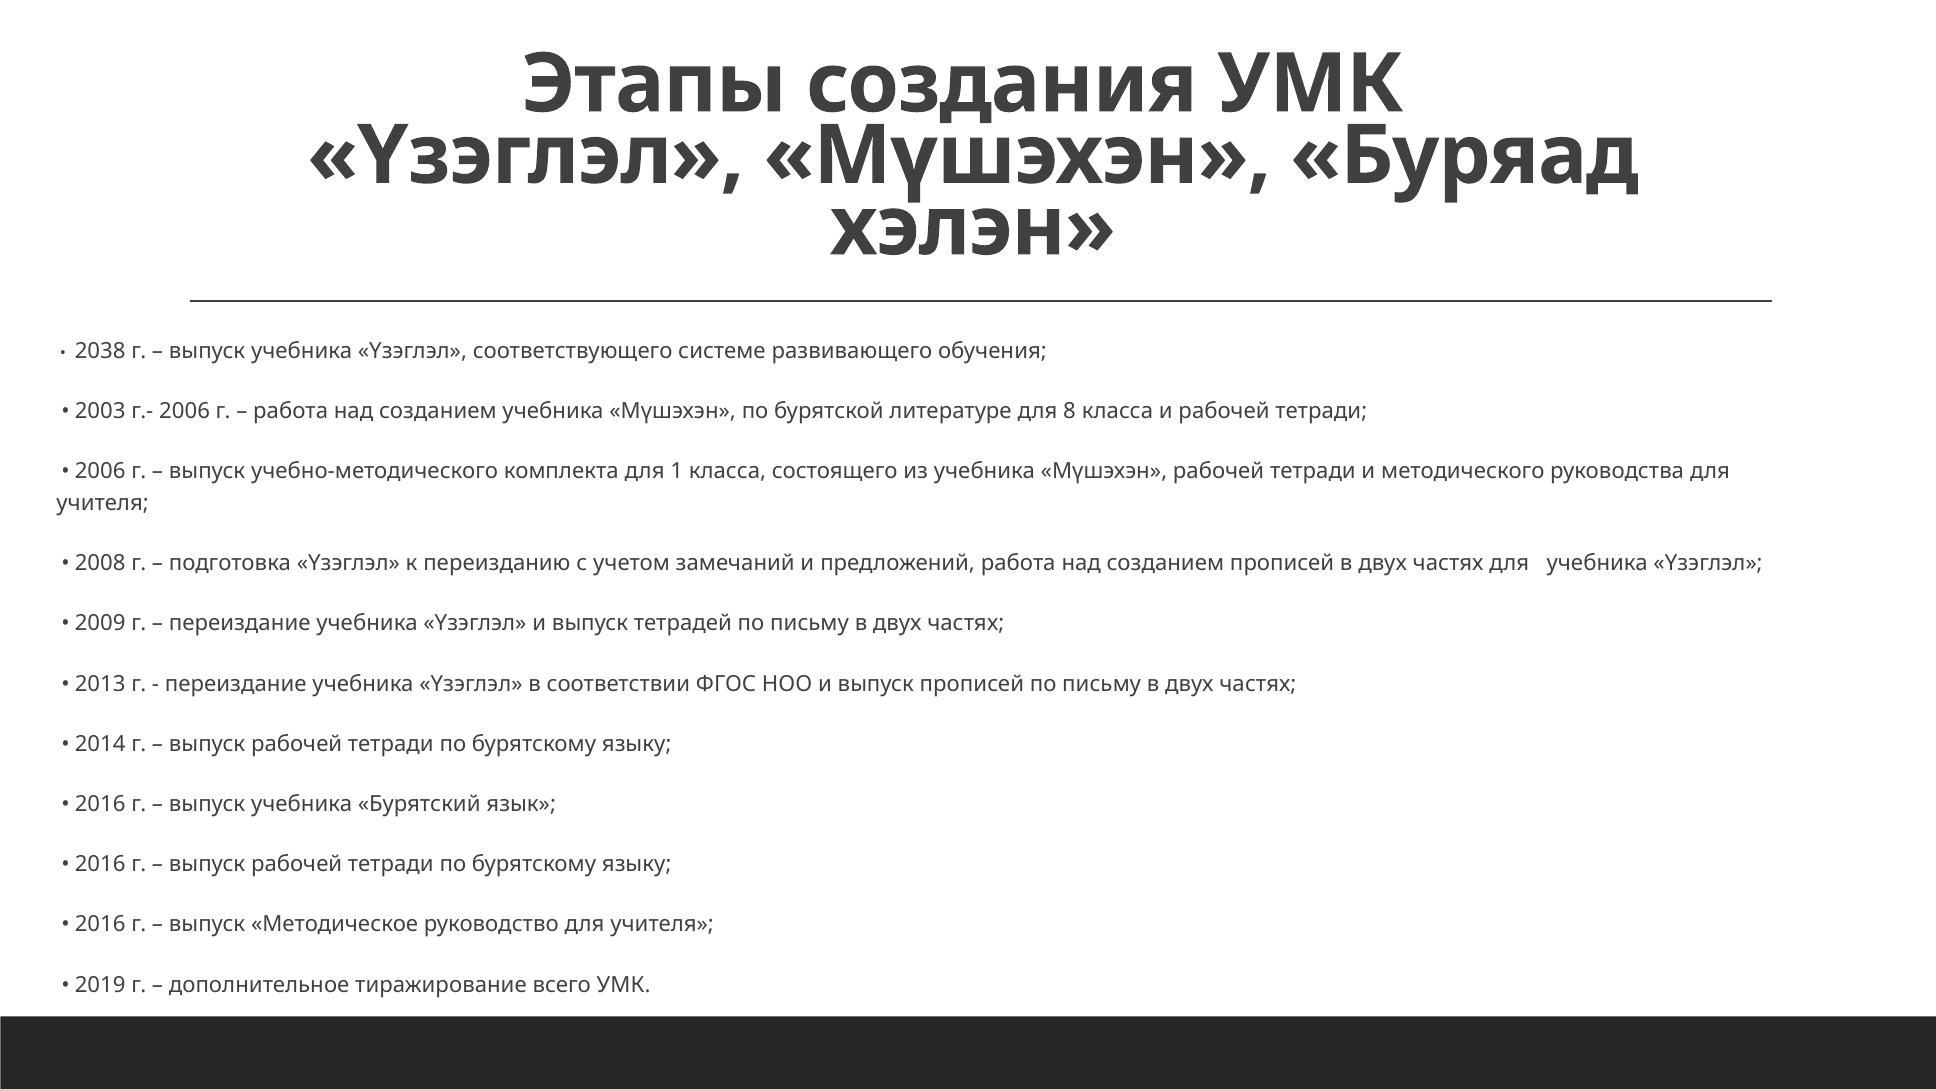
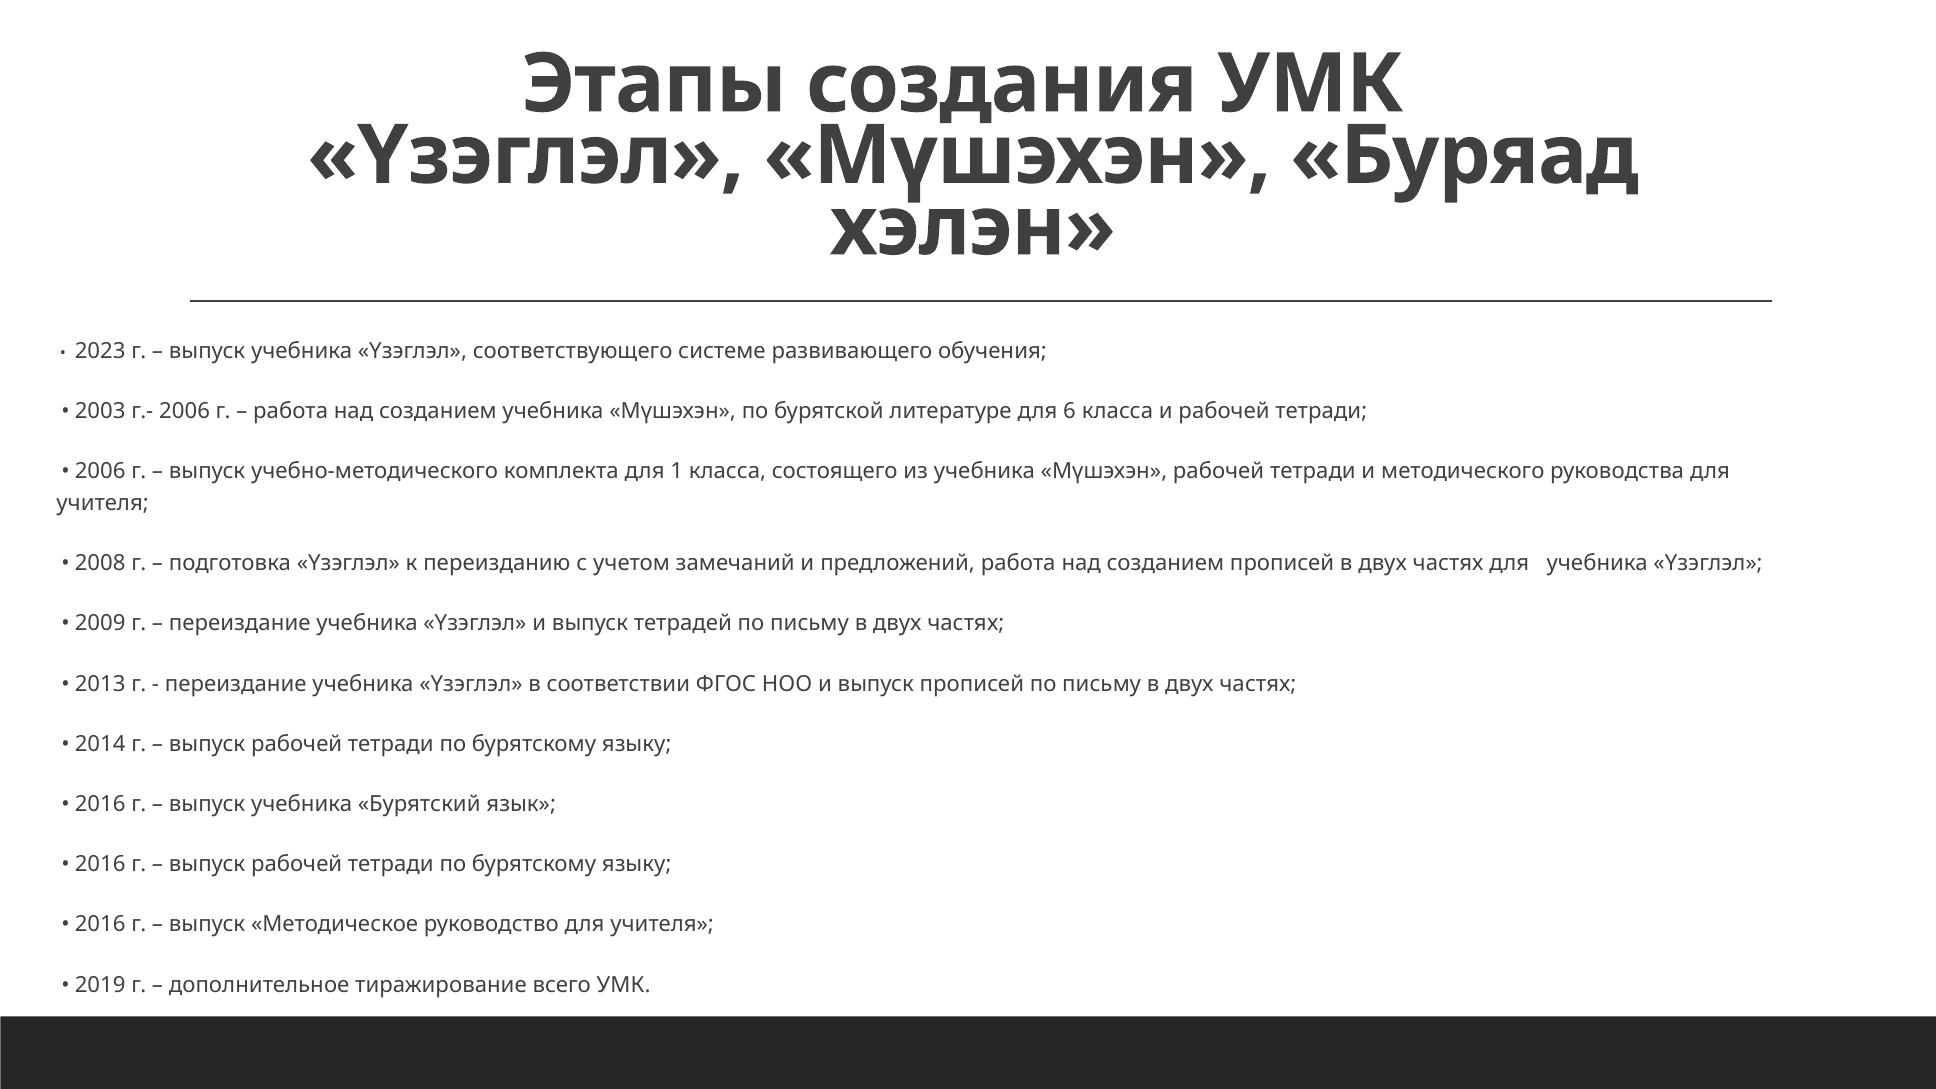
2038: 2038 -> 2023 (100, 351)
8: 8 -> 6 (1070, 411)
